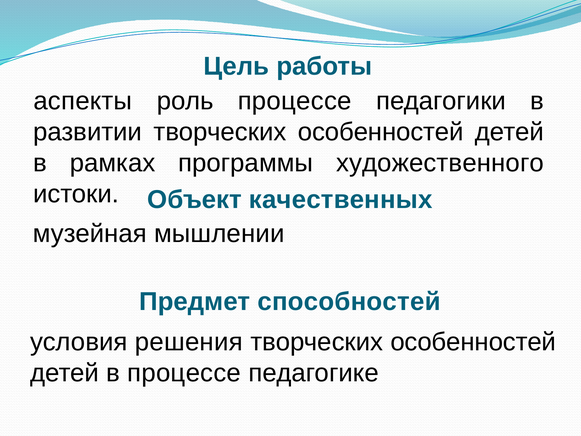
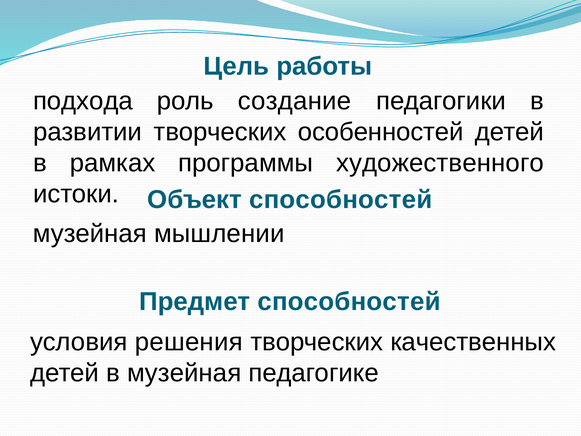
аспекты: аспекты -> подхода (83, 101)
роль процессе: процессе -> создание (295, 101)
Объект качественных: качественных -> способностей (341, 200)
особенностей: особенностей -> качественных (473, 342)
в процессе: процессе -> музейная (184, 373)
